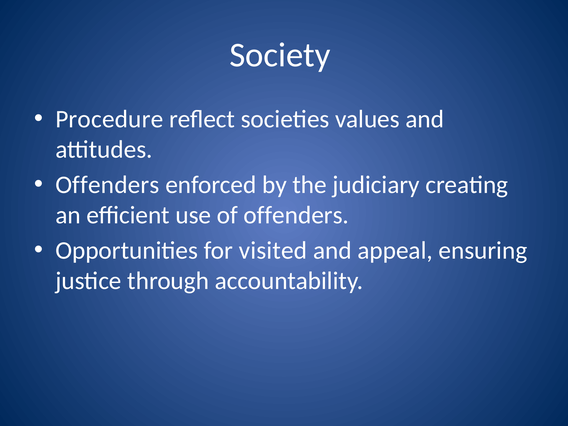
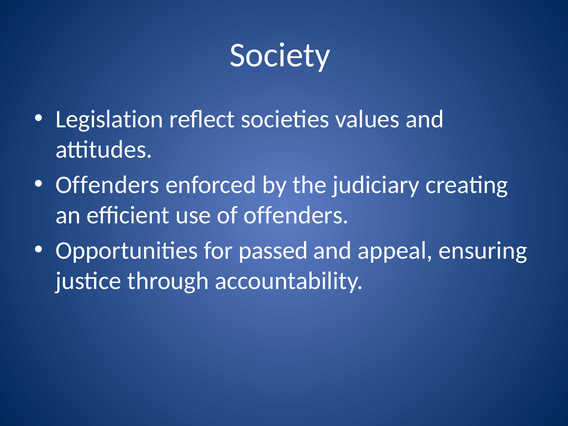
Procedure: Procedure -> Legislation (109, 119)
visited: visited -> passed (273, 250)
